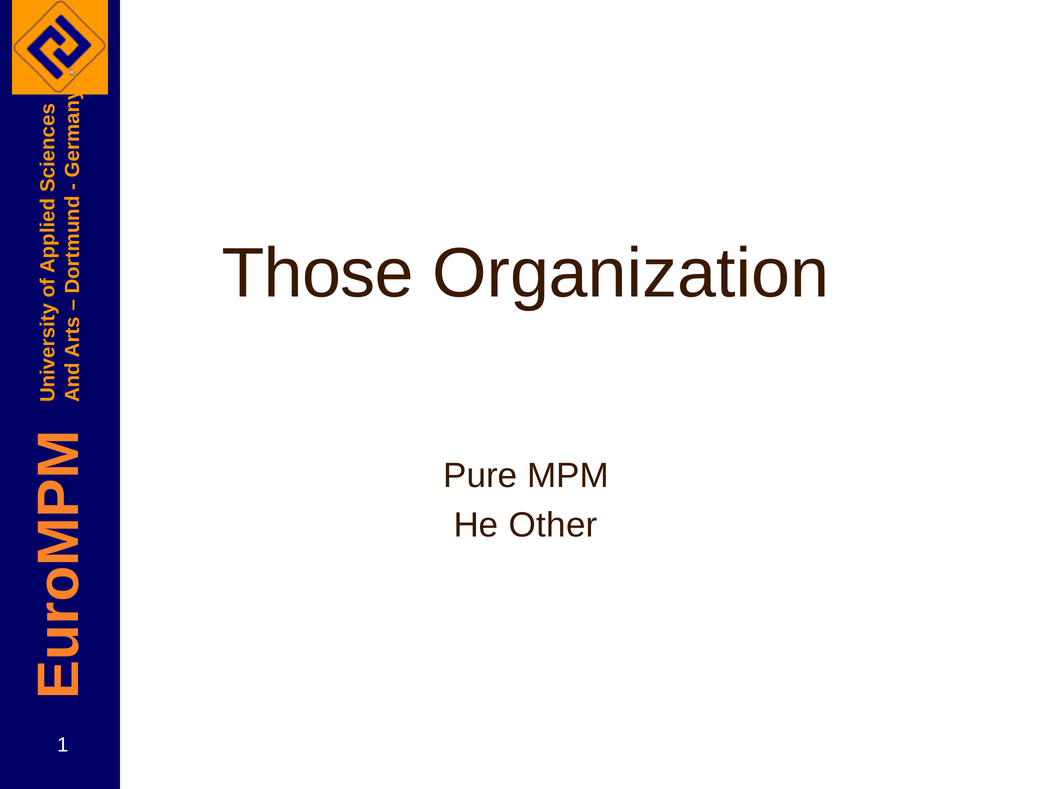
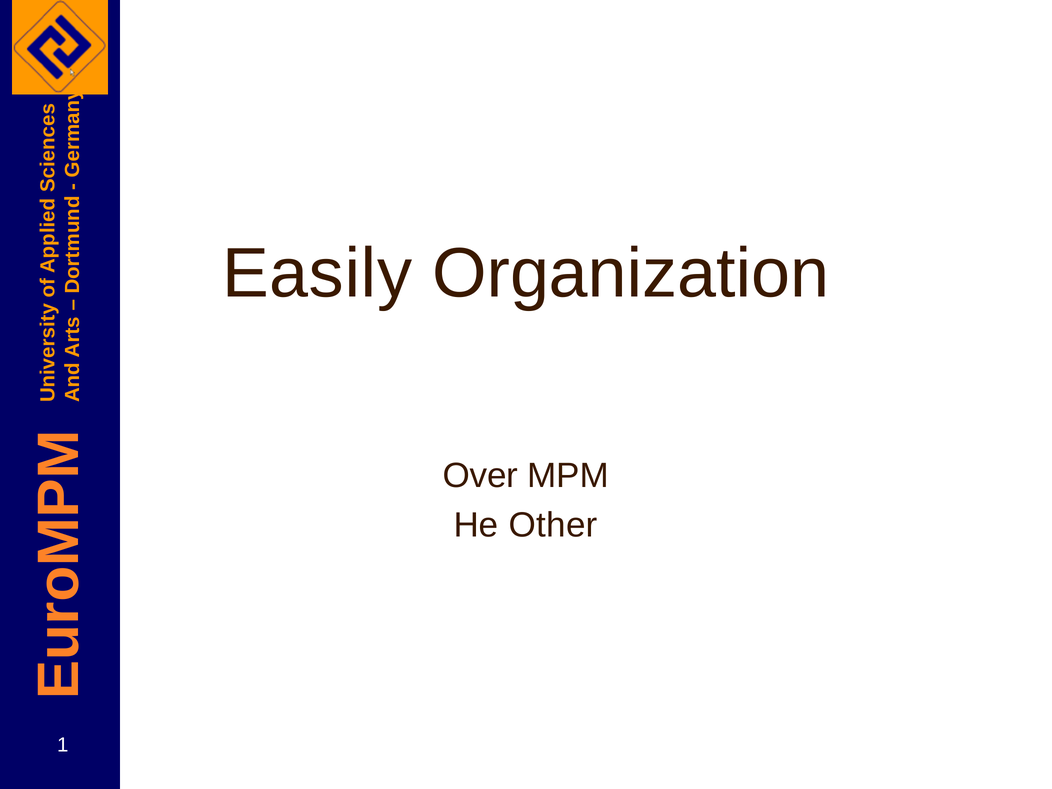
Those: Those -> Easily (317, 274)
Pure: Pure -> Over (480, 476)
